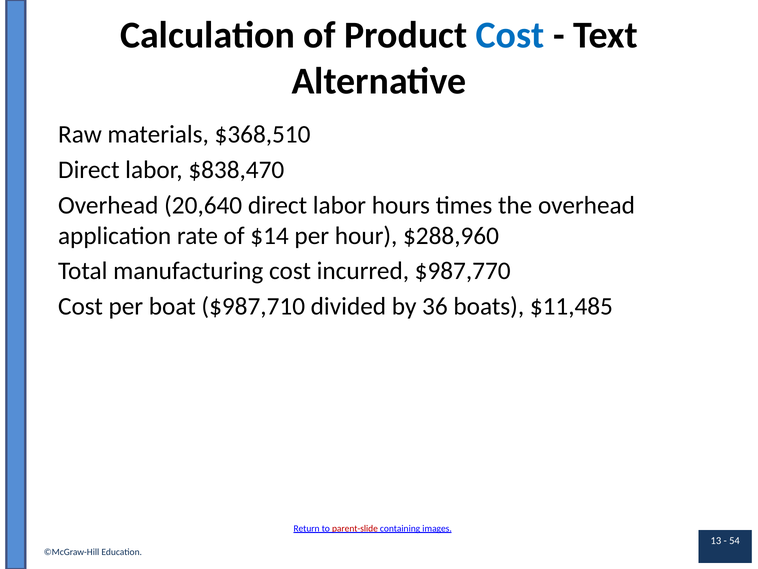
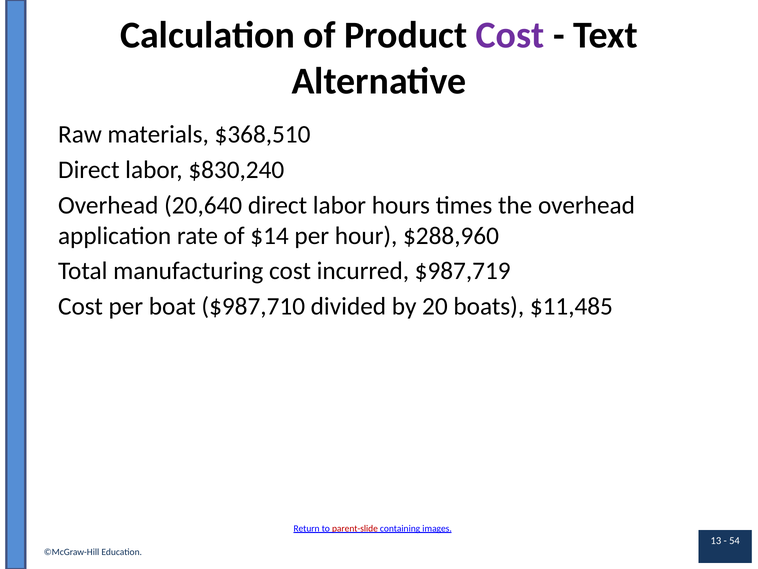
Cost colour: blue -> purple (510, 35)
$838,470: $838,470 -> $830,240 (236, 170)
$987,770: $987,770 -> $987,719 (463, 271)
36: 36 -> 20 (435, 306)
